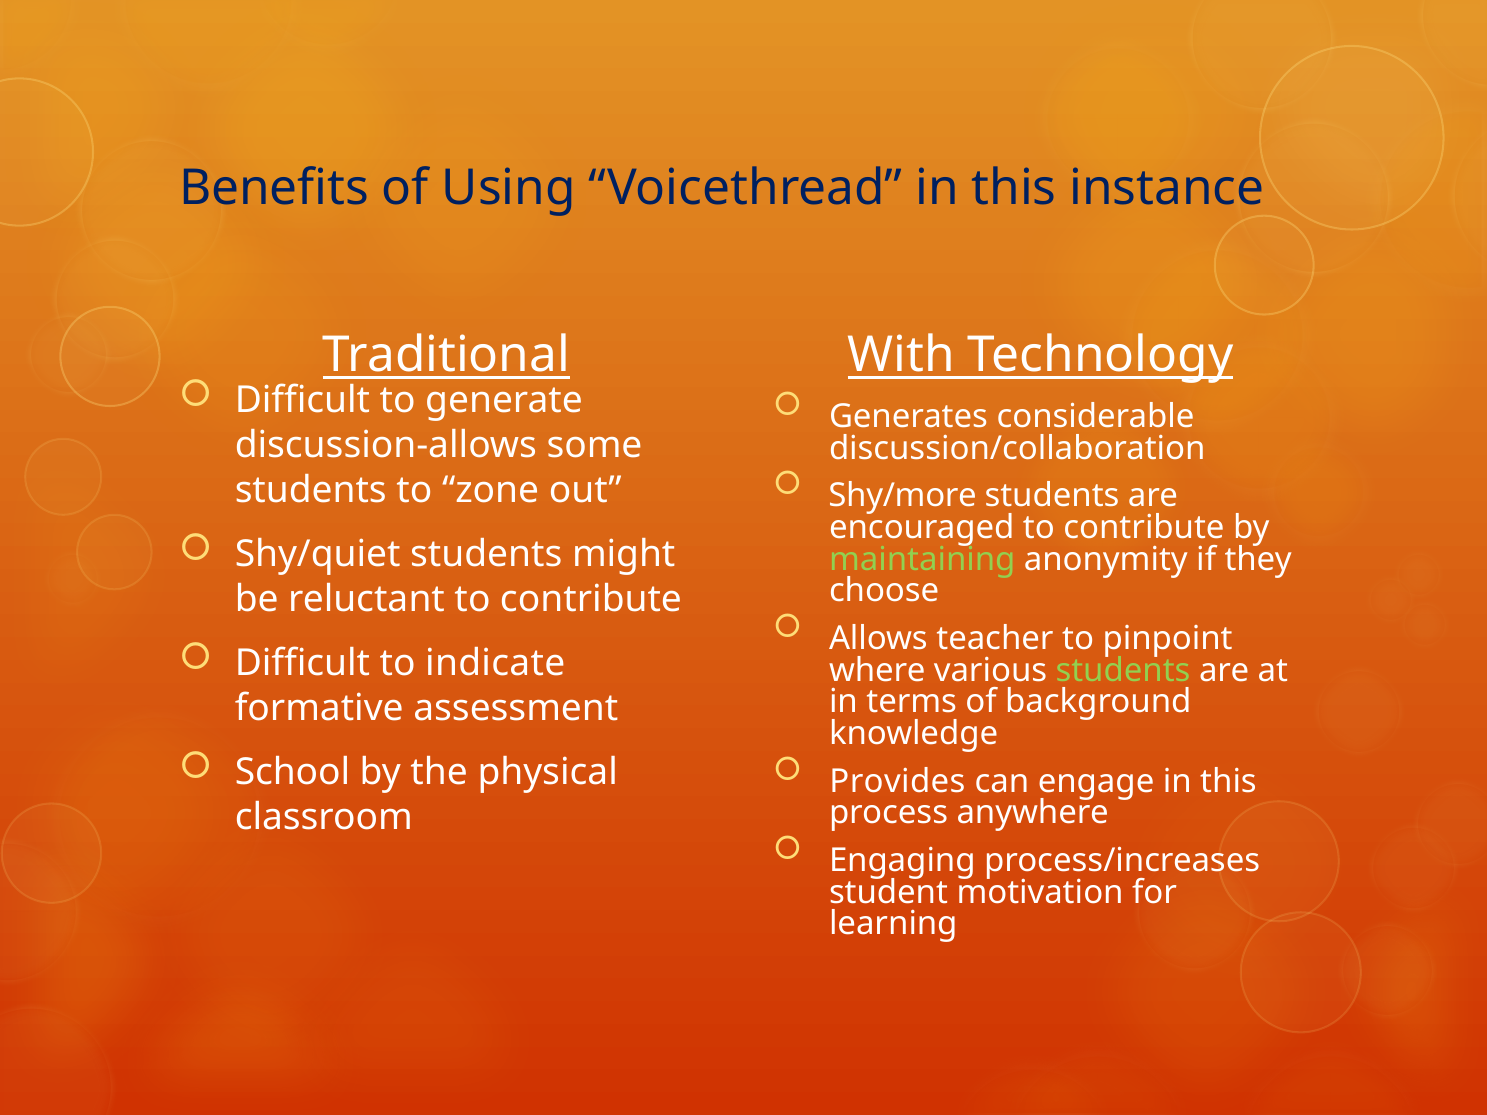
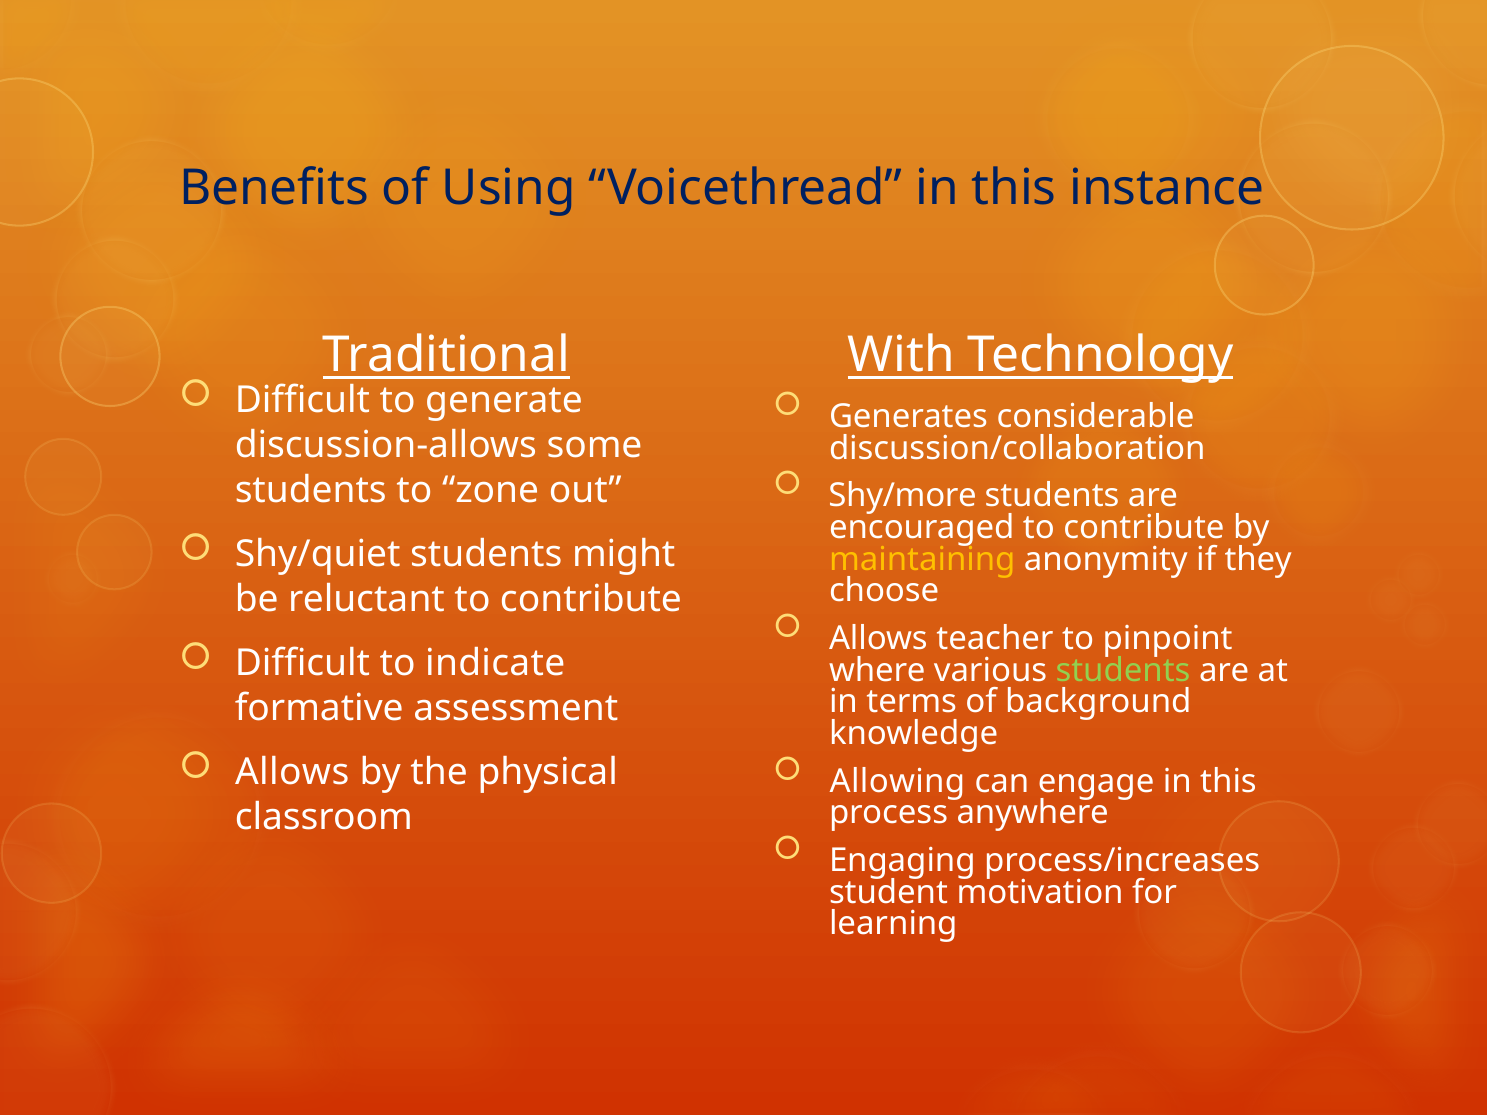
maintaining colour: light green -> yellow (922, 559)
School: School -> Allows (292, 773)
Provides: Provides -> Allowing (897, 781)
